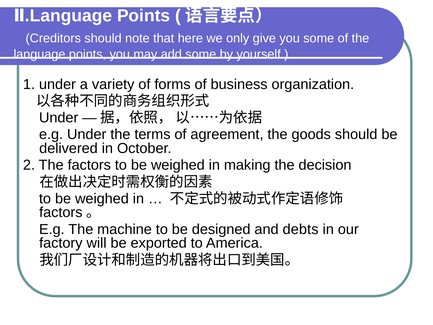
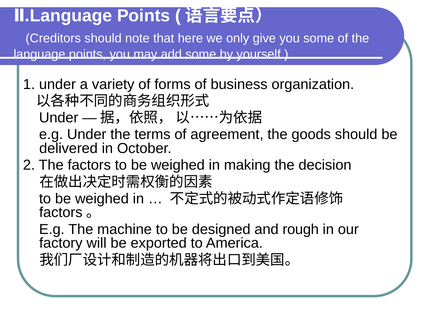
debts: debts -> rough (301, 229)
